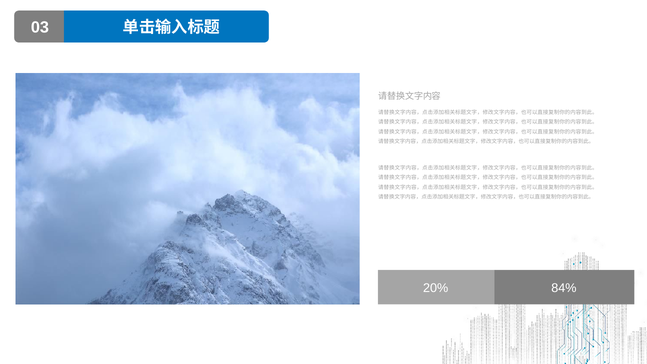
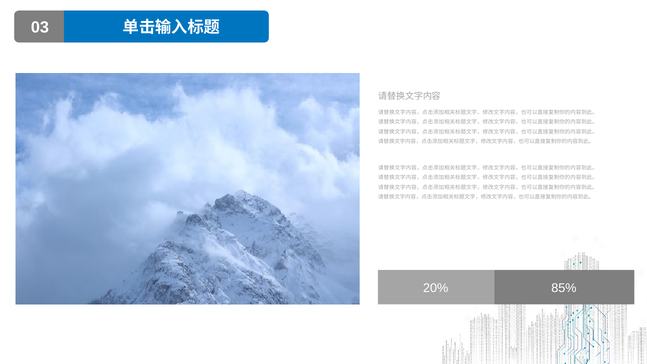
84%: 84% -> 85% (564, 288)
